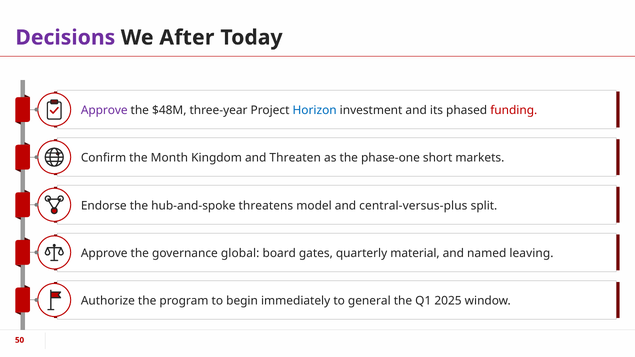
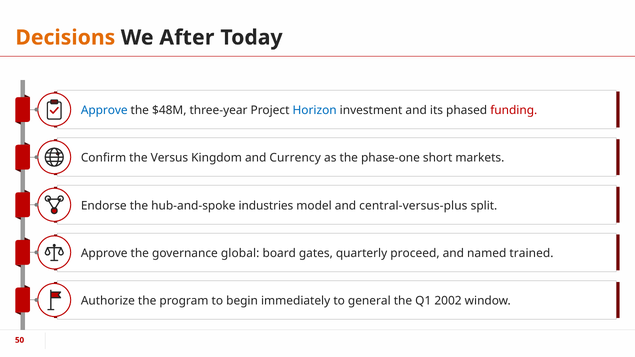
Decisions colour: purple -> orange (65, 38)
Approve colour: purple -> blue (104, 110)
Month: Month -> Versus (169, 158)
Threaten: Threaten -> Currency (295, 158)
threatens: threatens -> industries (266, 206)
material: material -> proceed (415, 253)
leaving: leaving -> trained (531, 253)
2025: 2025 -> 2002 (448, 301)
